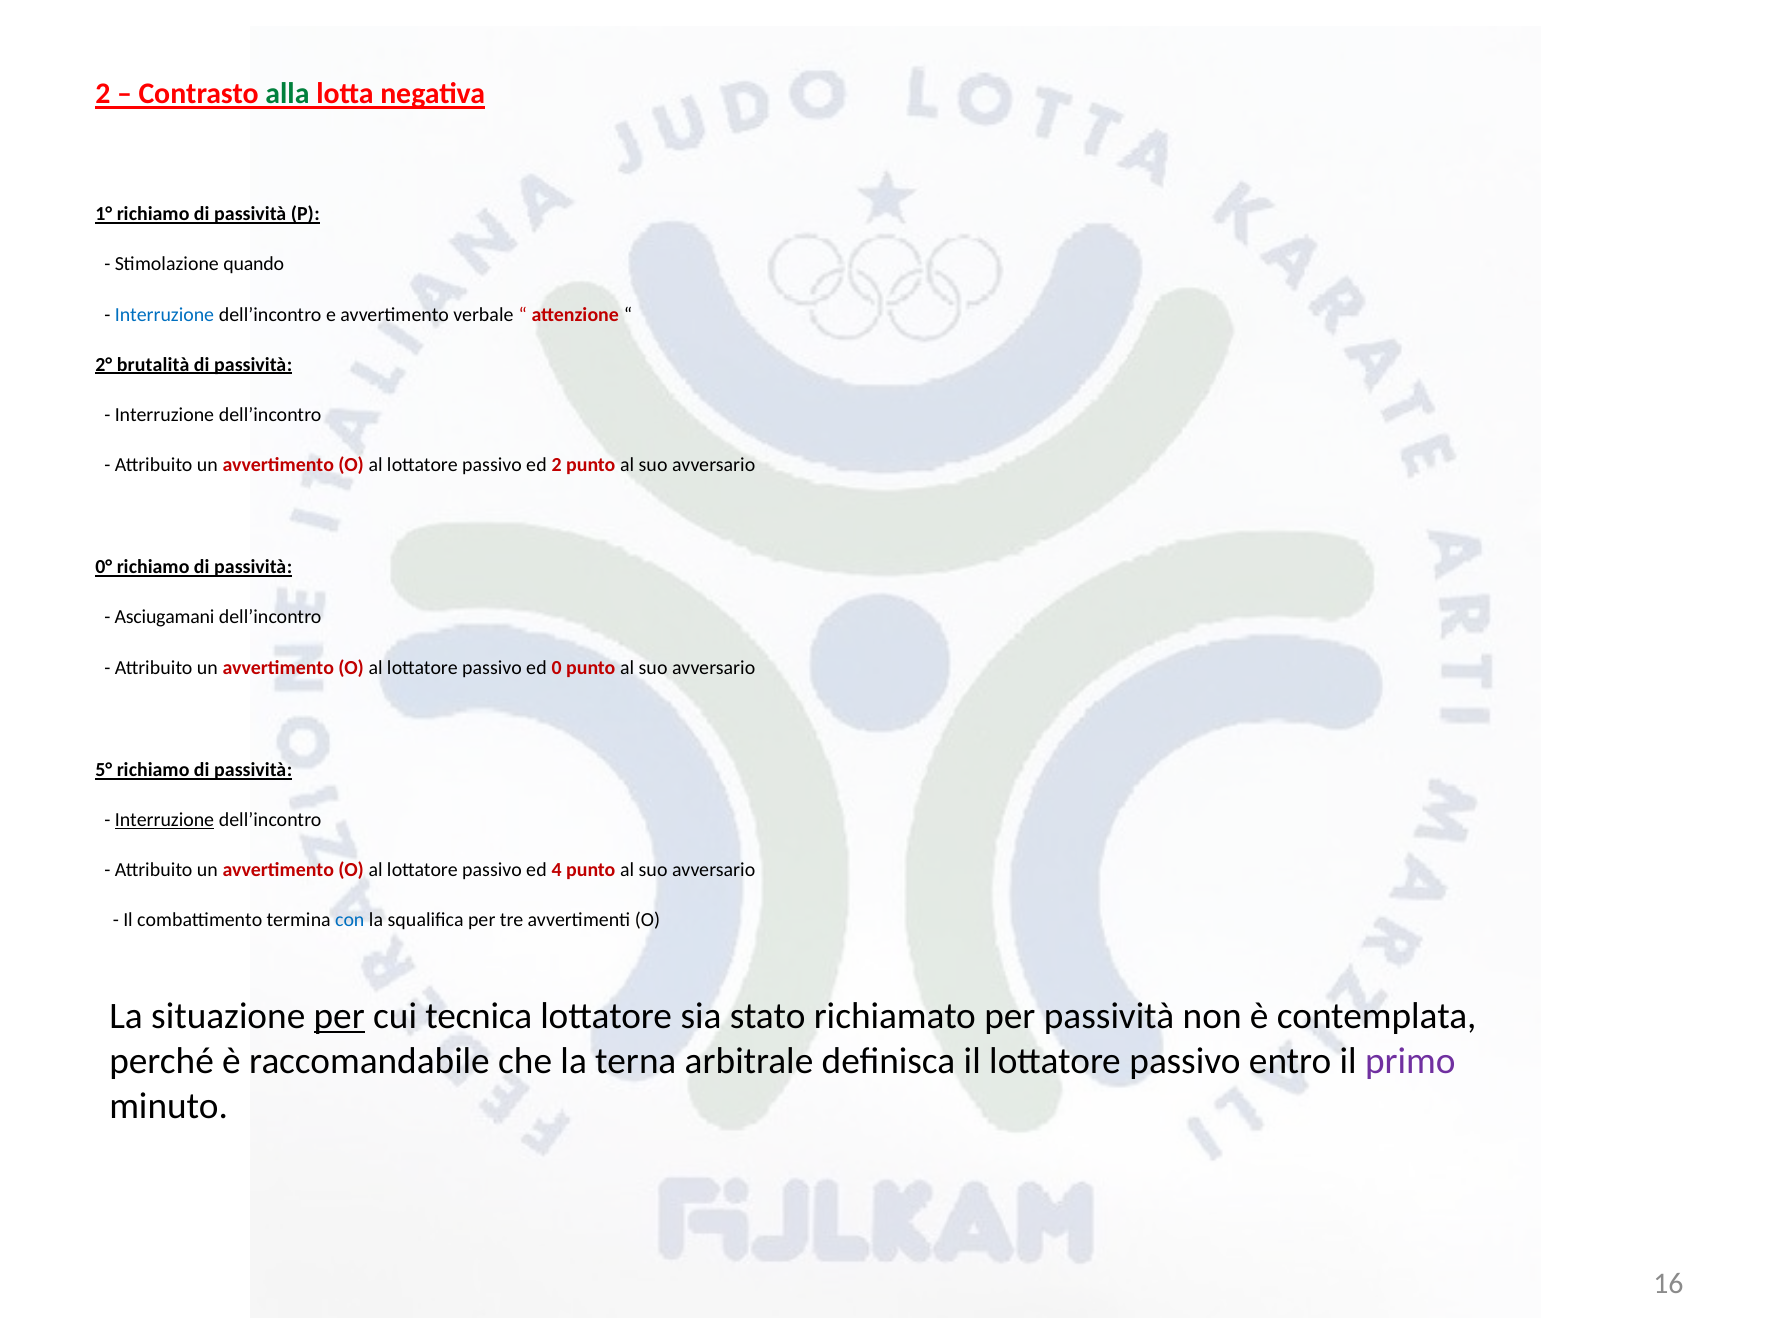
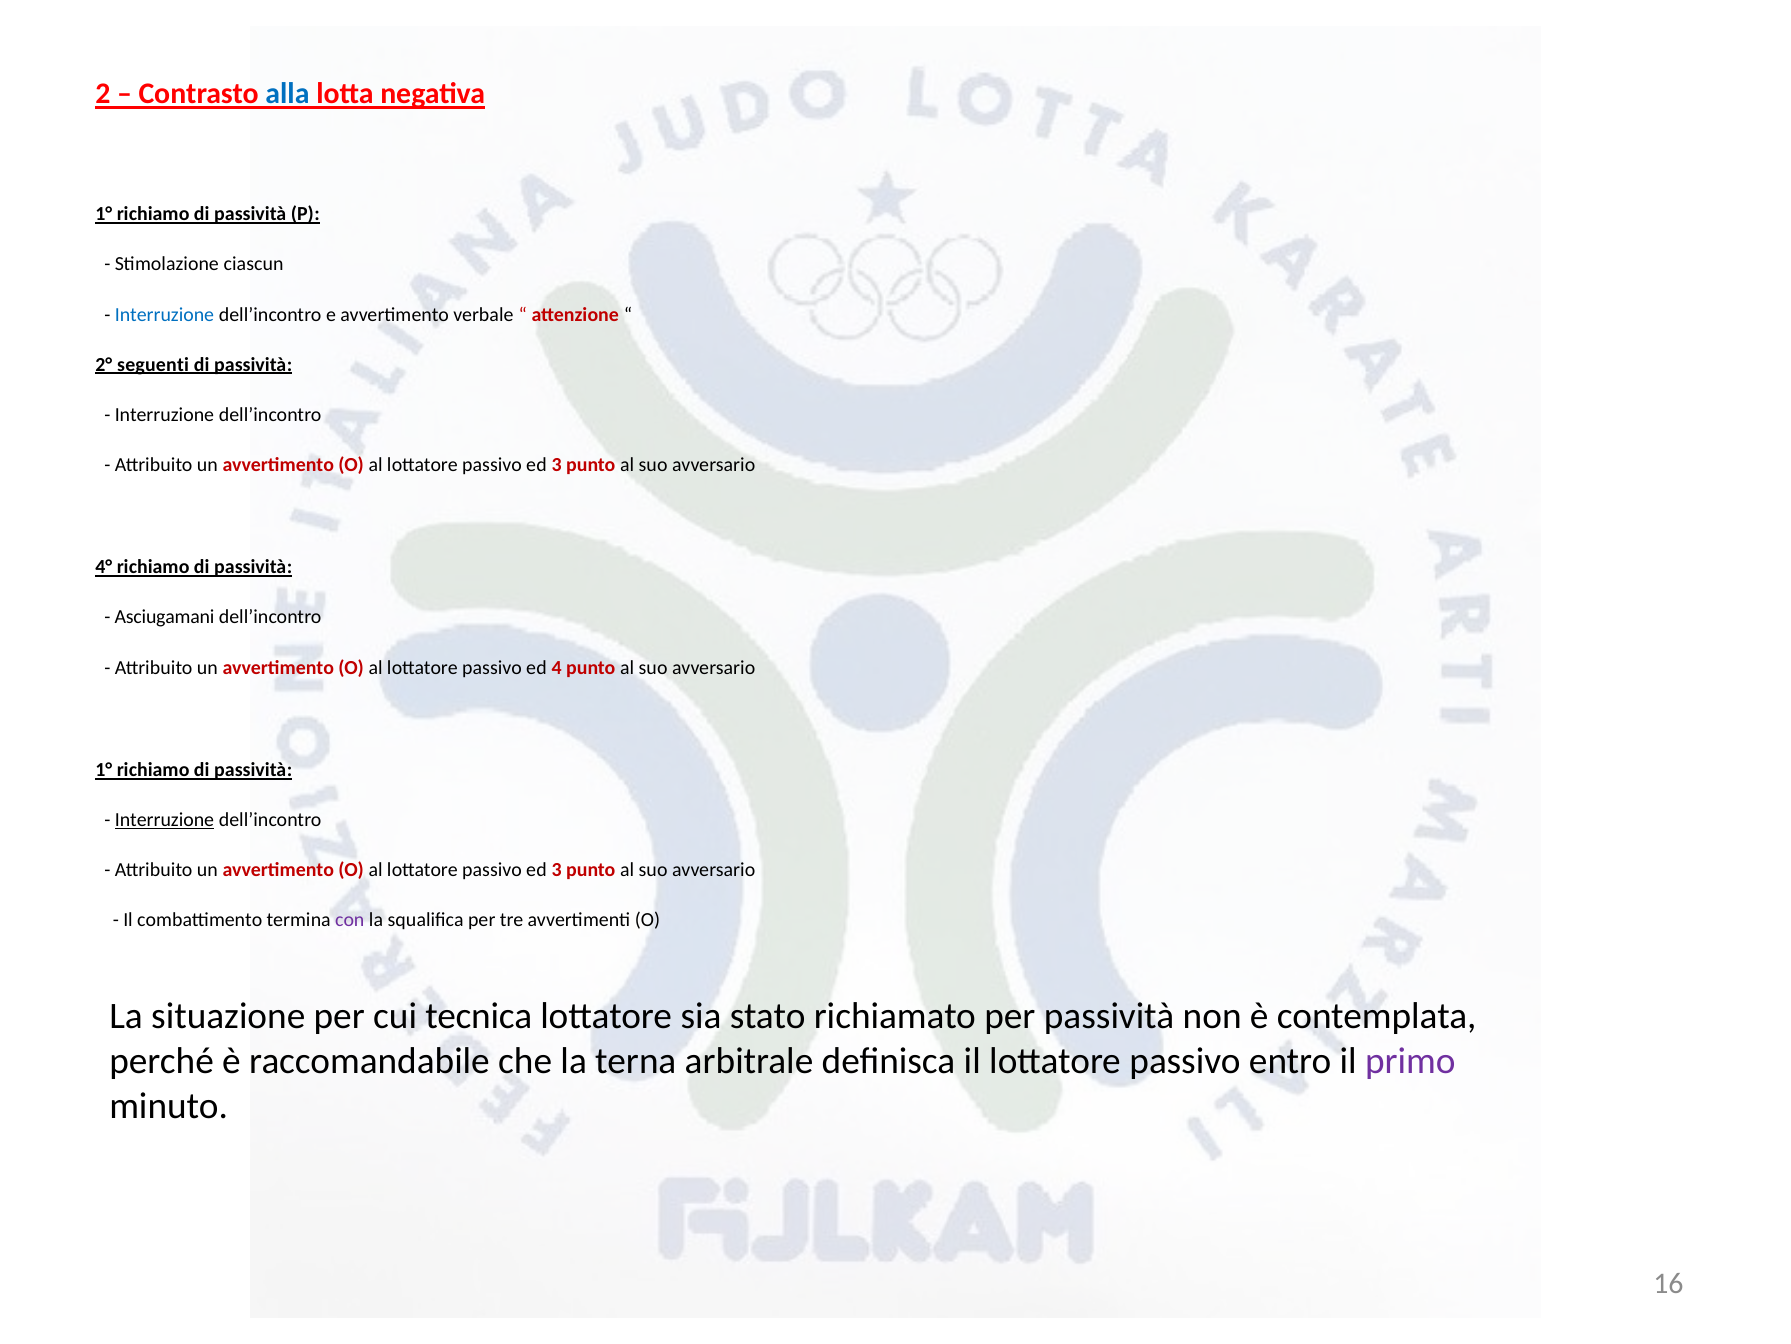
alla colour: green -> blue (287, 94)
quando: quando -> ciascun (254, 264)
brutalità: brutalità -> seguenti (153, 364)
2: 2 -> 3 (557, 464)
0°: 0° -> 4° (104, 567)
0: 0 -> 4 (557, 667)
5°: 5° -> 1° (104, 770)
4: 4 -> 3 (557, 870)
con colour: blue -> purple (350, 920)
per underline: present -> none (339, 1016)
